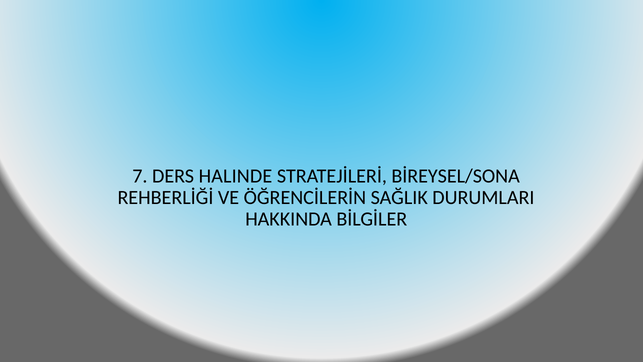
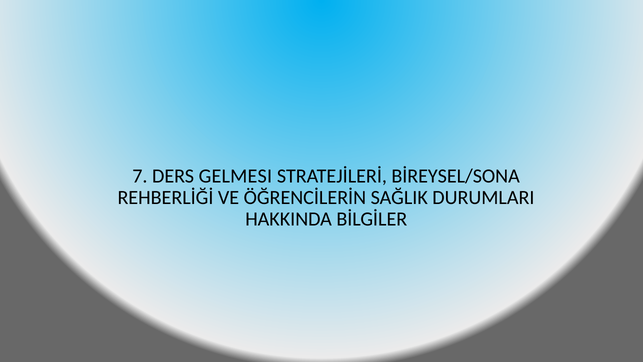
HALINDE: HALINDE -> GELMESI (235, 176)
